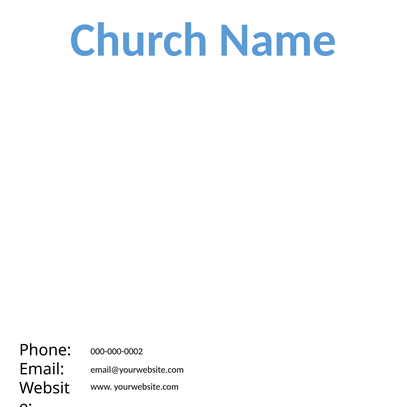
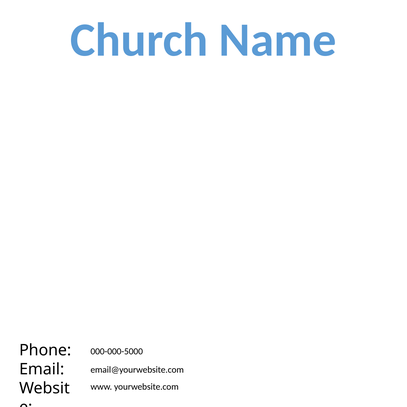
000-000-0002: 000-000-0002 -> 000-000-5000 (117, 351)
